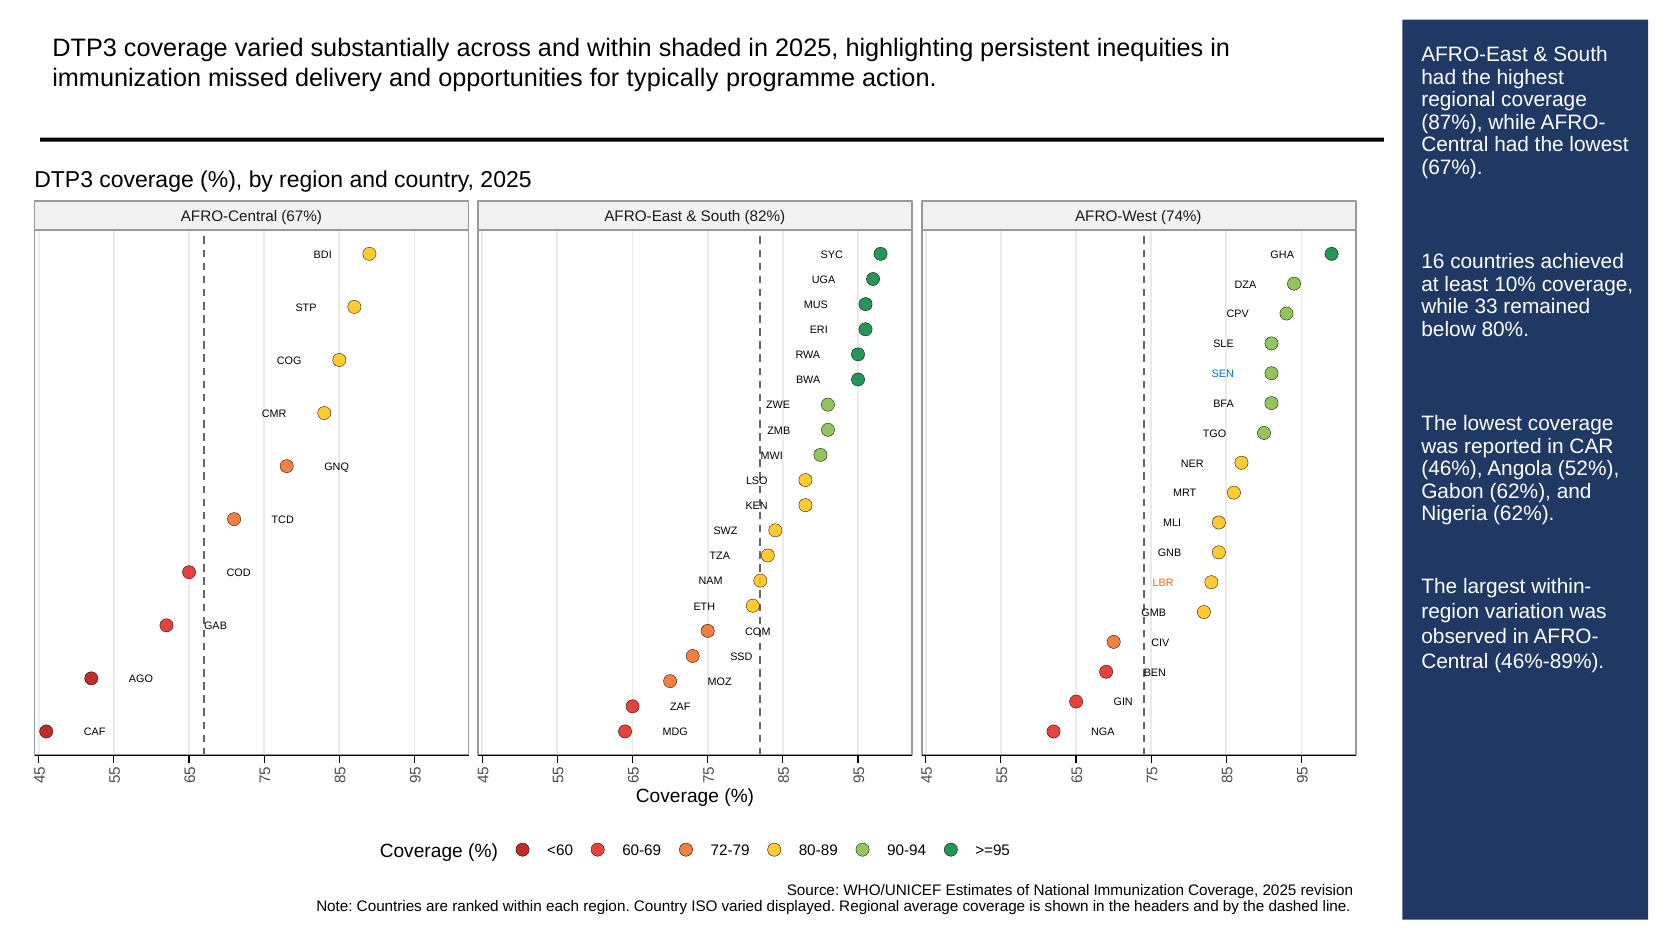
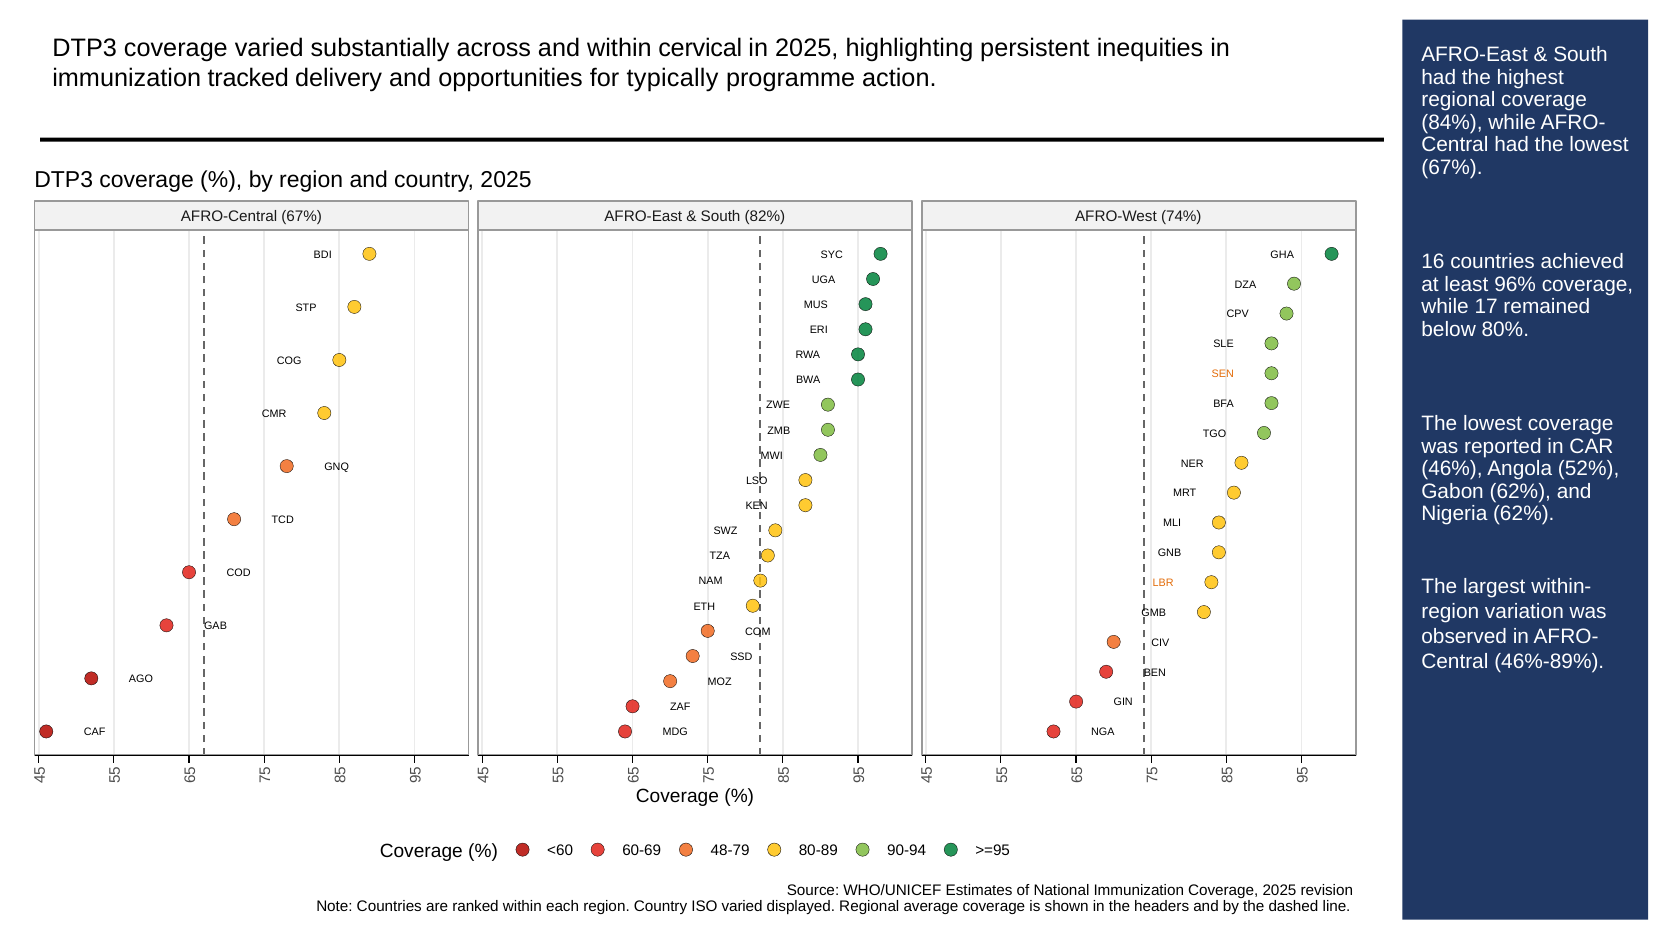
shaded: shaded -> cervical (700, 48)
missed: missed -> tracked (248, 78)
87%: 87% -> 84% (1452, 123)
10%: 10% -> 96% (1515, 284)
33: 33 -> 17 (1486, 307)
SEN colour: blue -> orange (1223, 374)
72-79: 72-79 -> 48-79 (730, 851)
